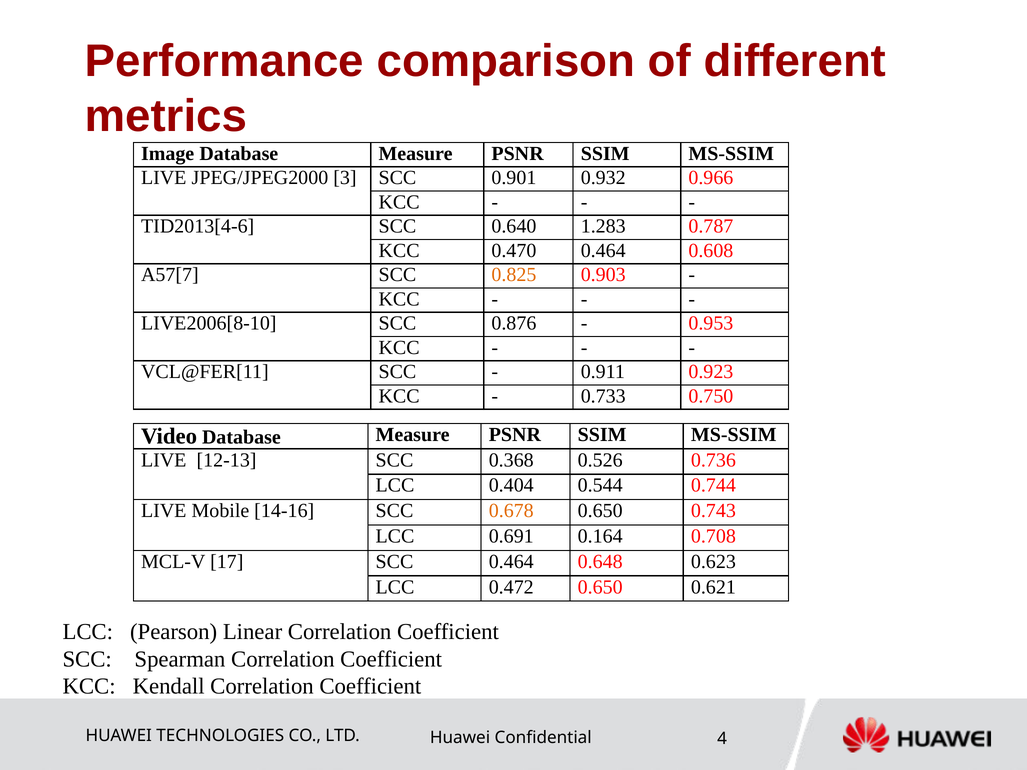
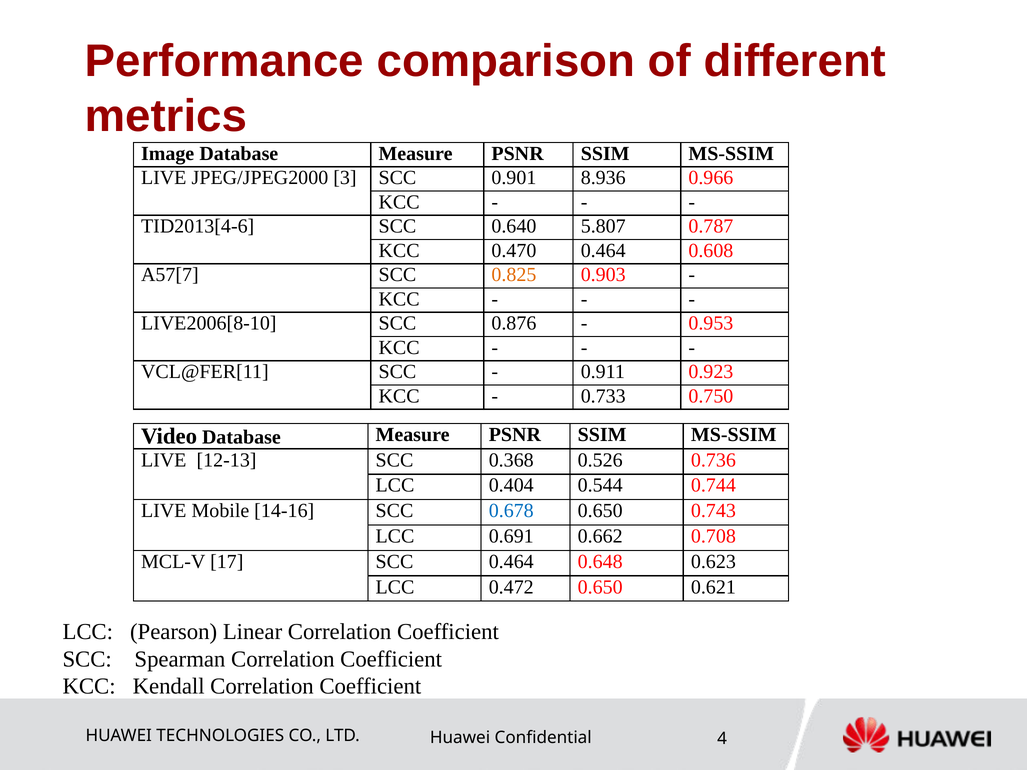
0.932: 0.932 -> 8.936 (603, 178)
1.283: 1.283 -> 5.807 (603, 226)
0.678 colour: orange -> blue (511, 511)
0.164: 0.164 -> 0.662 (600, 536)
